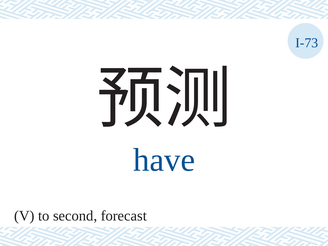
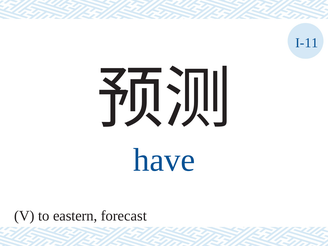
I-73: I-73 -> I-11 (307, 43)
second: second -> eastern (75, 216)
